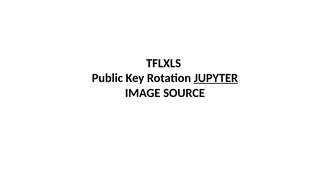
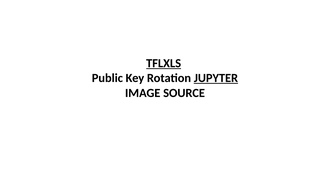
TFLXLS underline: none -> present (164, 63)
